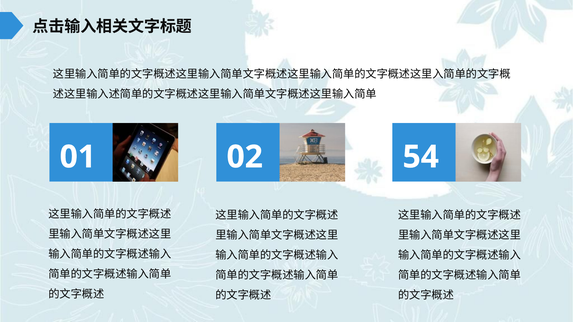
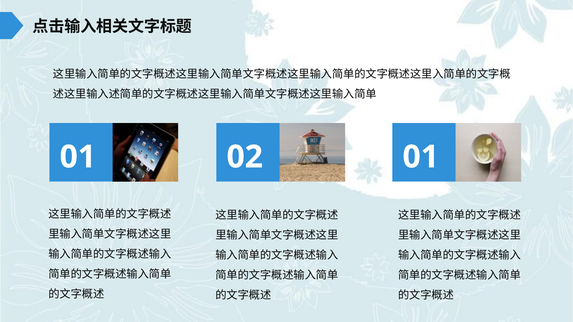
02 54: 54 -> 01 (421, 157)
